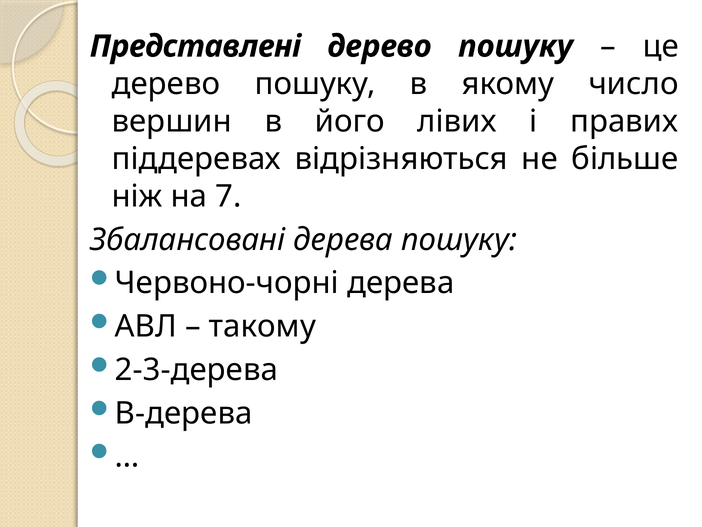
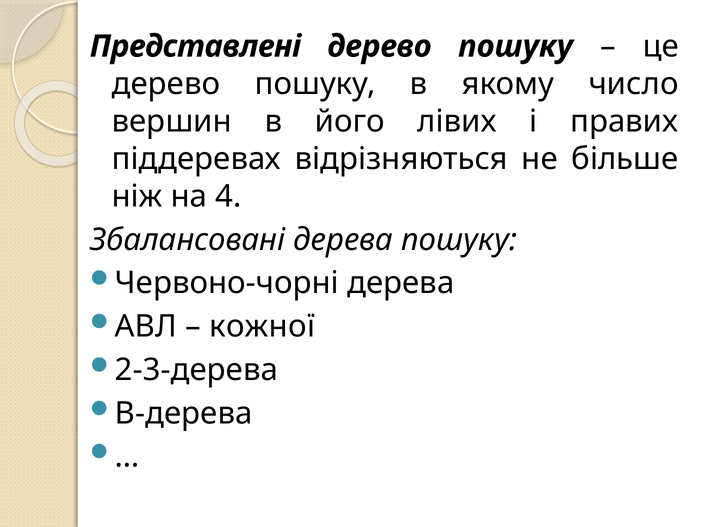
7: 7 -> 4 (228, 196)
такому: такому -> кожної (262, 326)
